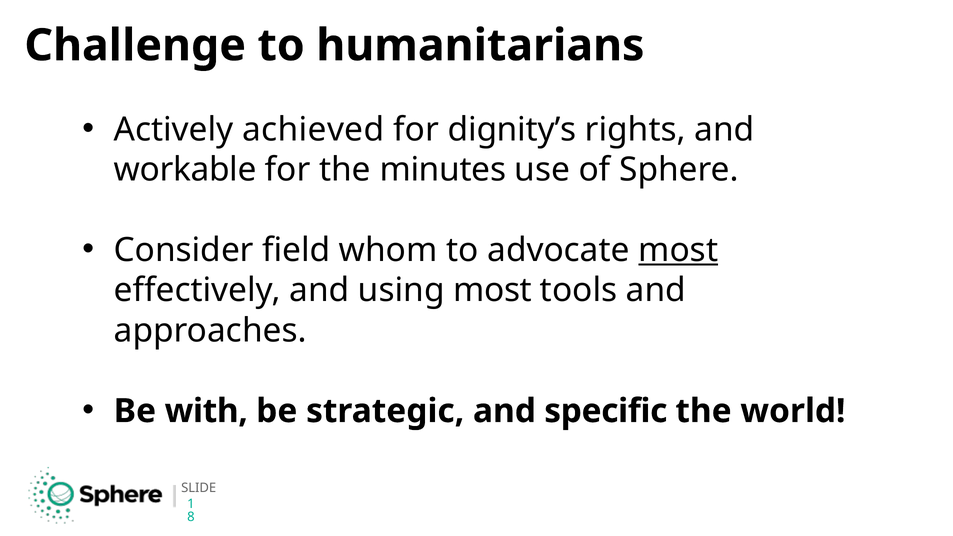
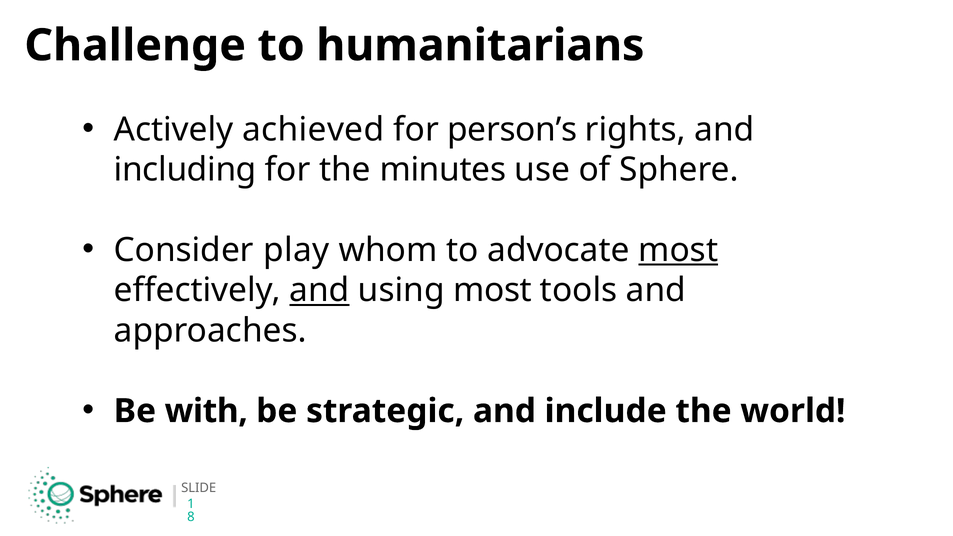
dignity’s: dignity’s -> person’s (512, 130)
workable: workable -> including (185, 170)
field: field -> play (296, 250)
and underline: none -> present (319, 290)
specific: specific -> include (606, 411)
